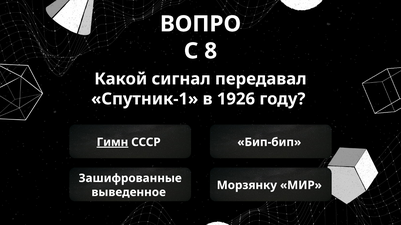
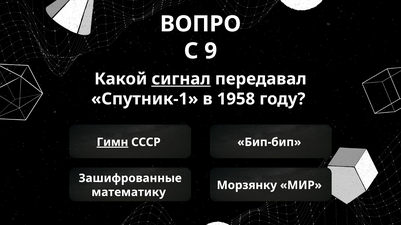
8: 8 -> 9 (211, 51)
сигнал underline: none -> present (181, 79)
1926: 1926 -> 1958 (236, 99)
выведенное: выведенное -> математику (129, 193)
